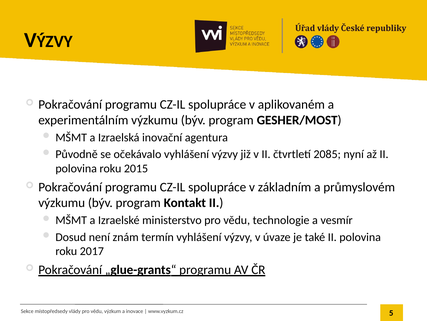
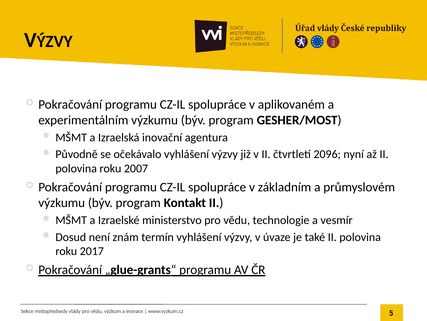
2085: 2085 -> 2096 (327, 154)
2015: 2015 -> 2007 (136, 168)
